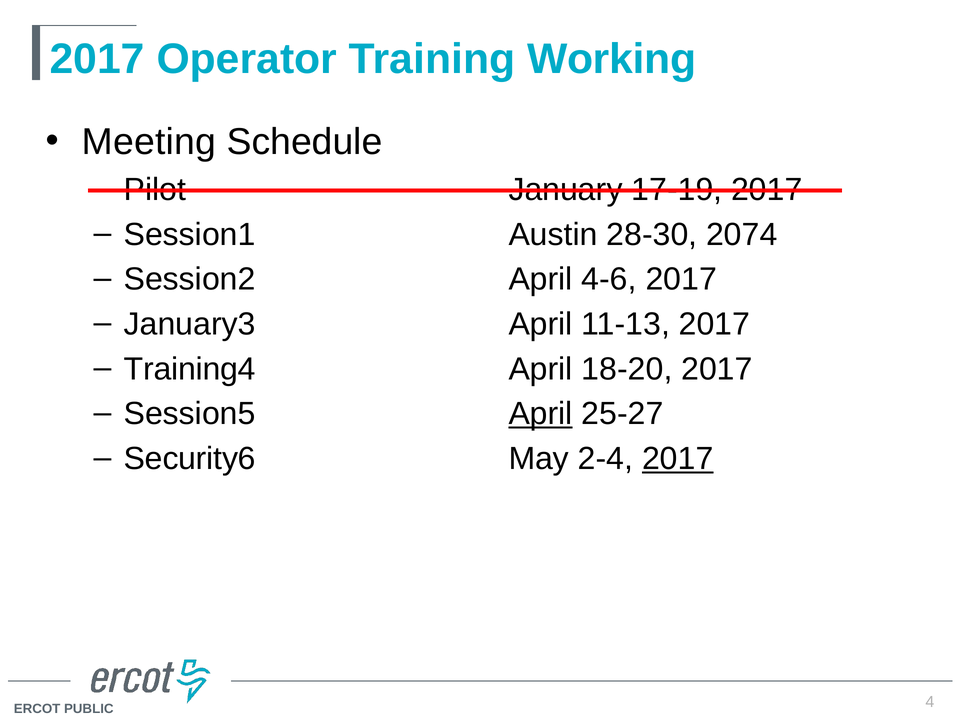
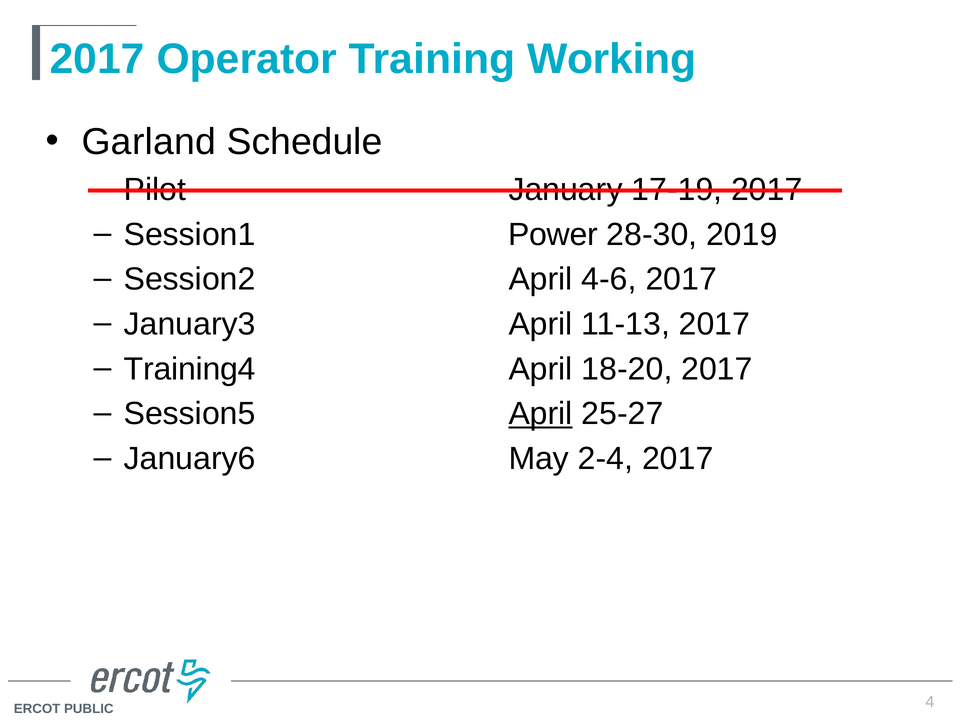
Meeting: Meeting -> Garland (149, 142)
Austin: Austin -> Power (553, 235)
2074: 2074 -> 2019 (742, 235)
Security6: Security6 -> January6 (190, 459)
2017 underline: present -> none (678, 459)
